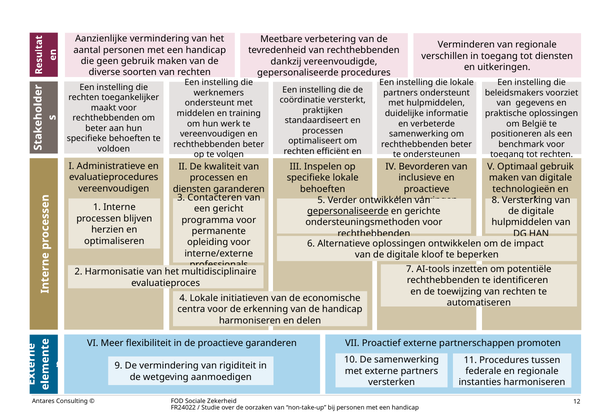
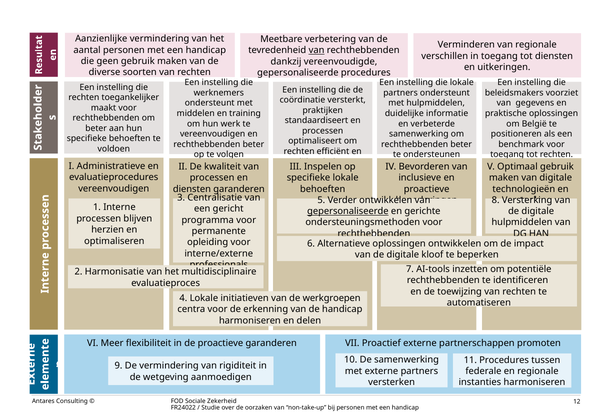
van underline: none -> present (317, 50)
Contacteren: Contacteren -> Centralisatie (215, 198)
economische: economische -> werkgroepen (332, 298)
